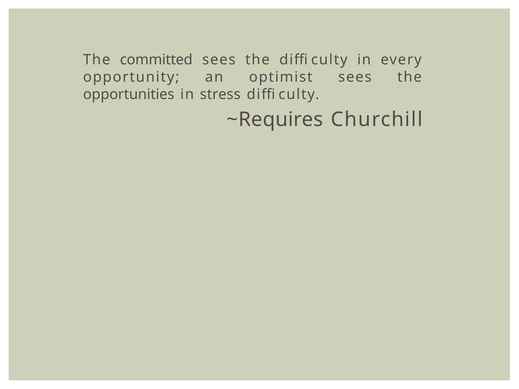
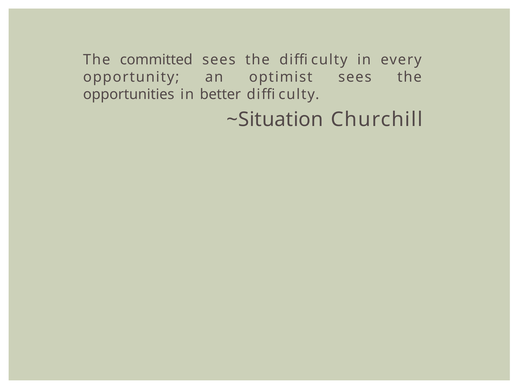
stress: stress -> better (220, 95)
~Requires: ~Requires -> ~Situation (275, 120)
